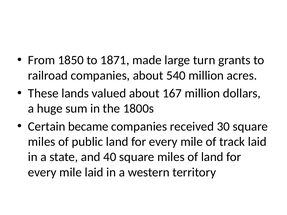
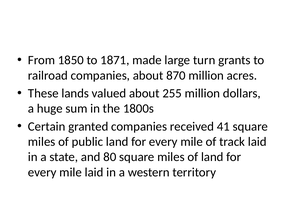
540: 540 -> 870 (176, 76)
167: 167 -> 255 (172, 93)
became: became -> granted (88, 127)
30: 30 -> 41 (223, 127)
40: 40 -> 80 (110, 157)
